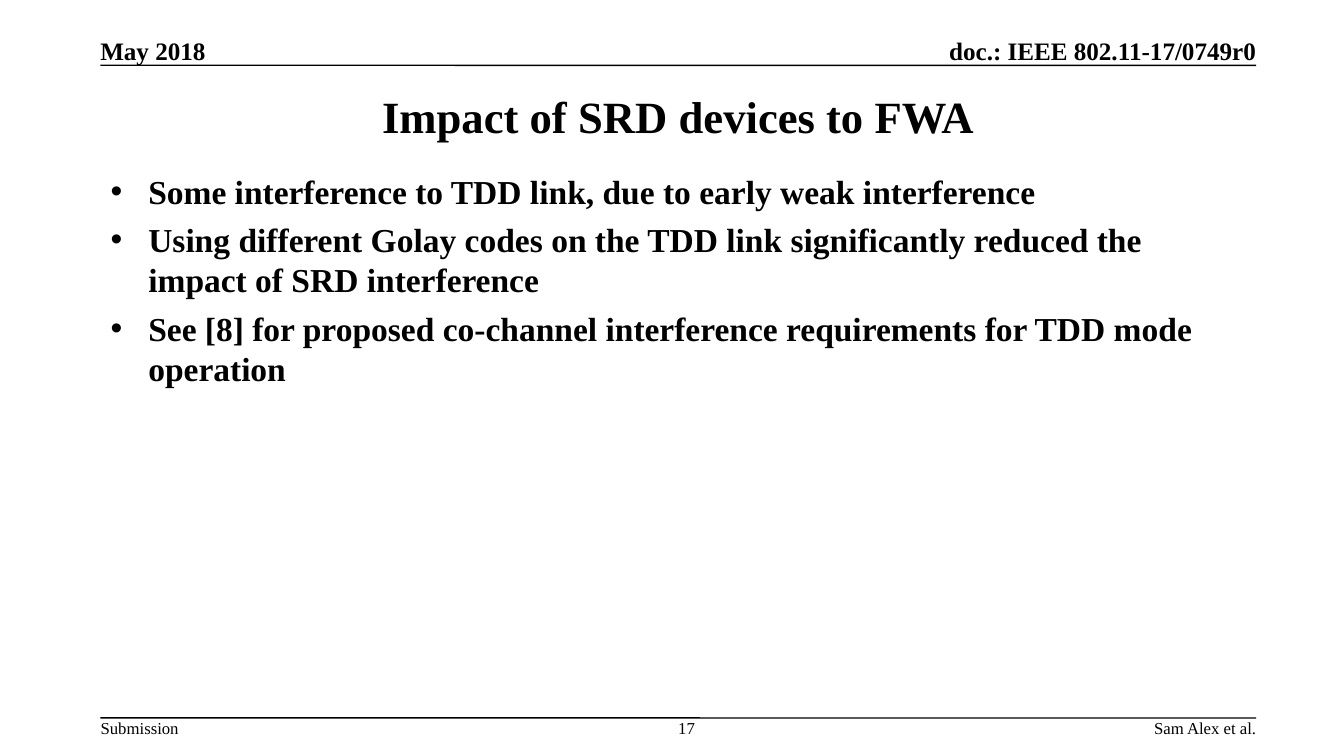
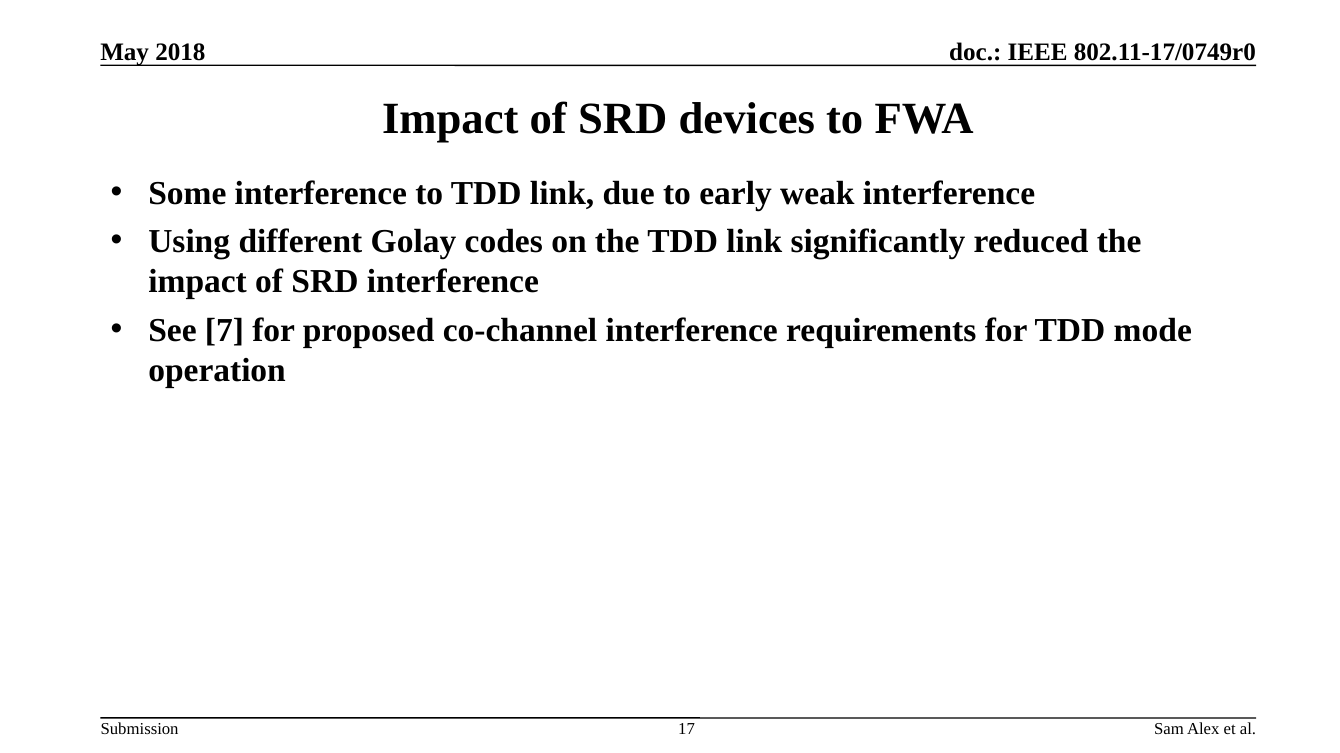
8: 8 -> 7 (224, 331)
